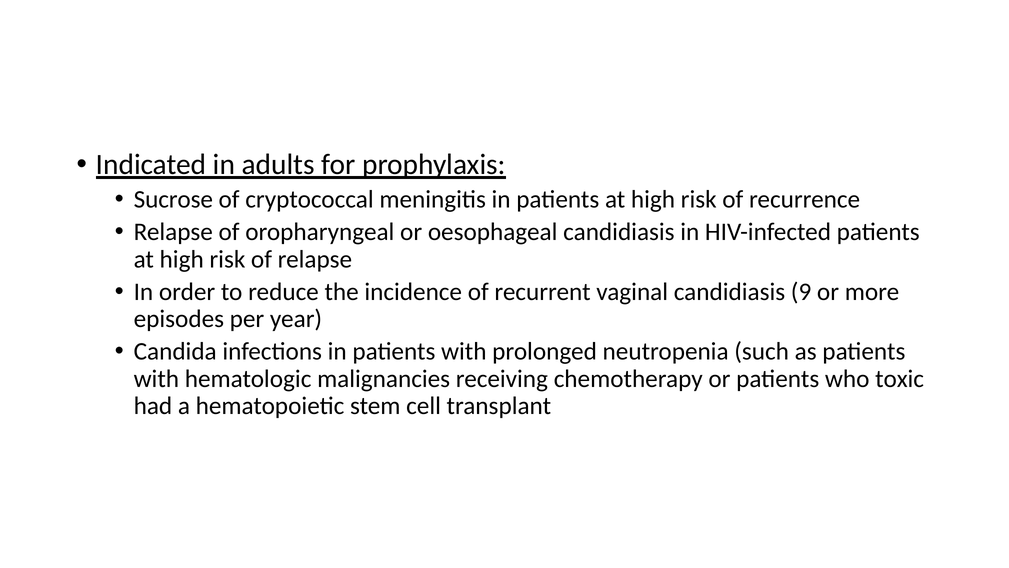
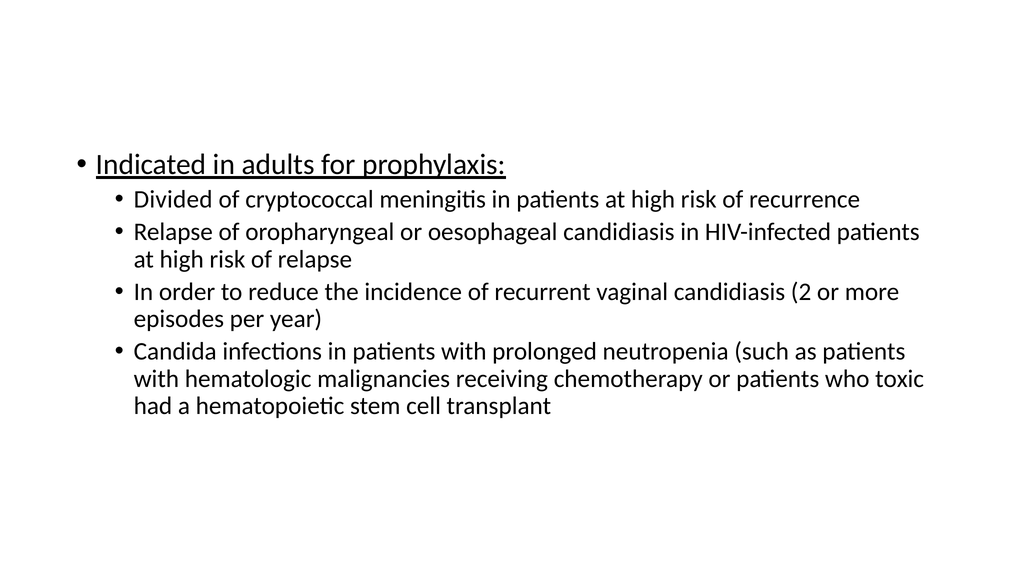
Sucrose: Sucrose -> Divided (173, 199)
9: 9 -> 2 (801, 292)
